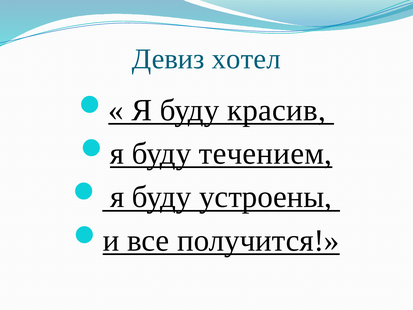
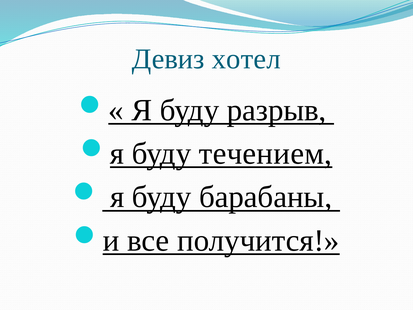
красив: красив -> разрыв (277, 110)
устроены: устроены -> барабаны (266, 197)
